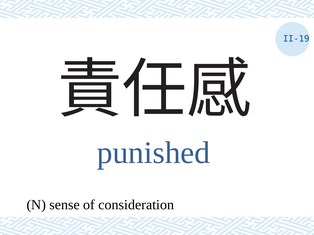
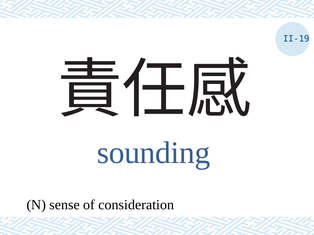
punished: punished -> sounding (154, 153)
